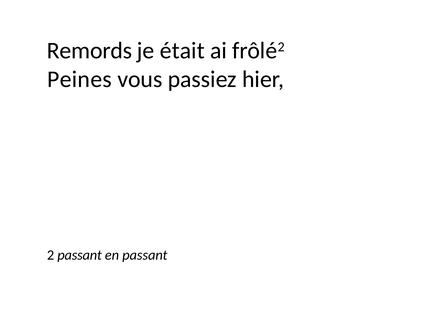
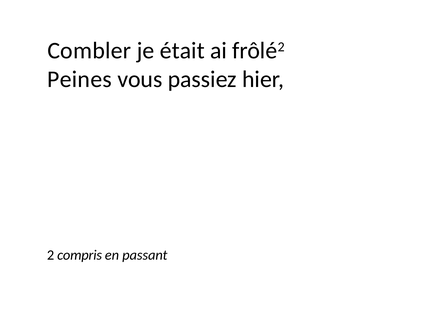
Remords: Remords -> Combler (89, 51)
2 passant: passant -> compris (80, 255)
